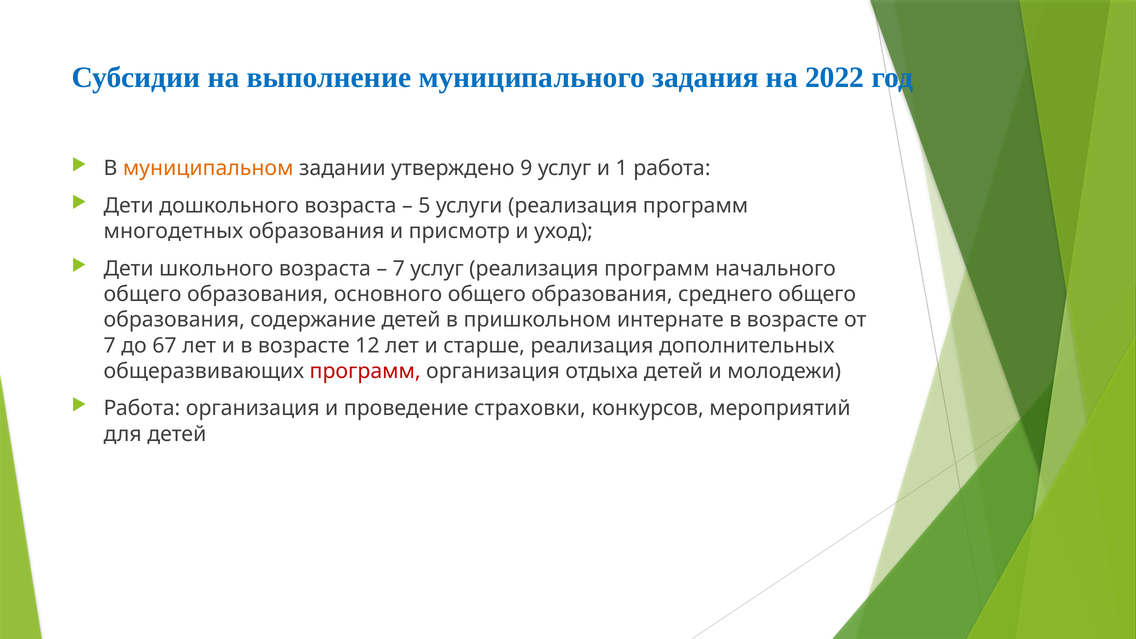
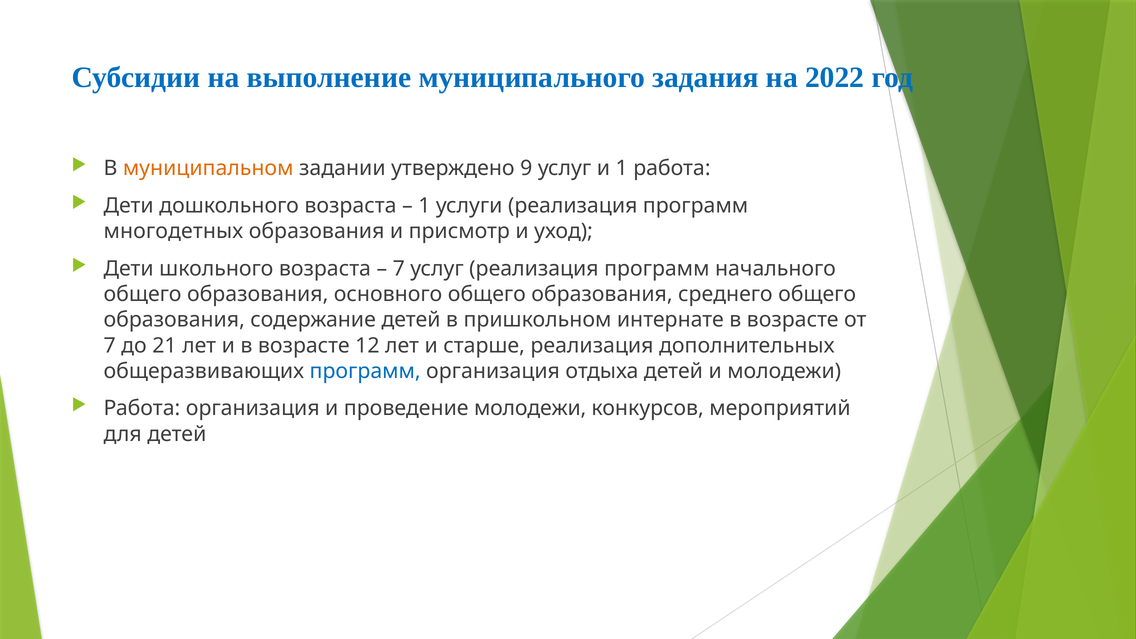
5: 5 -> 1 (424, 206)
67: 67 -> 21 (164, 345)
программ colour: red -> blue (365, 371)
проведение страховки: страховки -> молодежи (530, 408)
